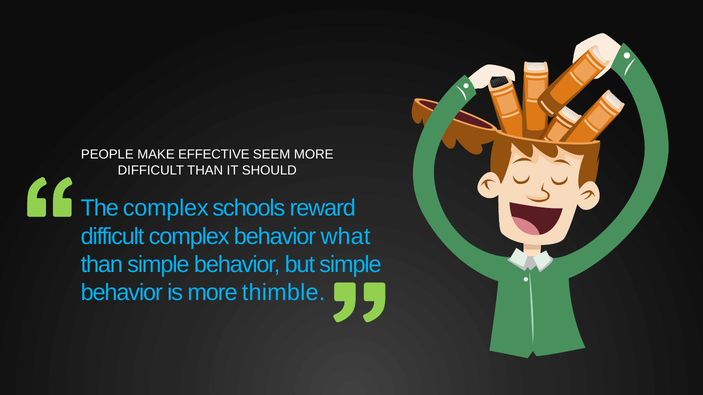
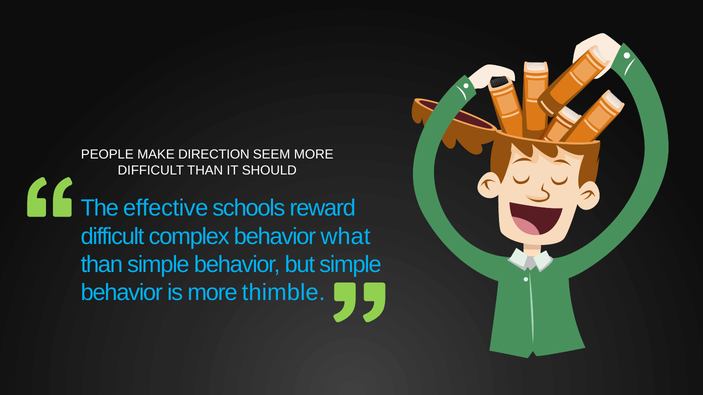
EFFECTIVE: EFFECTIVE -> DIRECTION (214, 155)
The complex: complex -> effective (166, 208)
